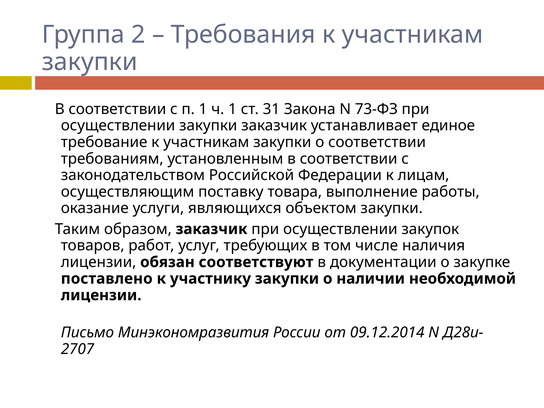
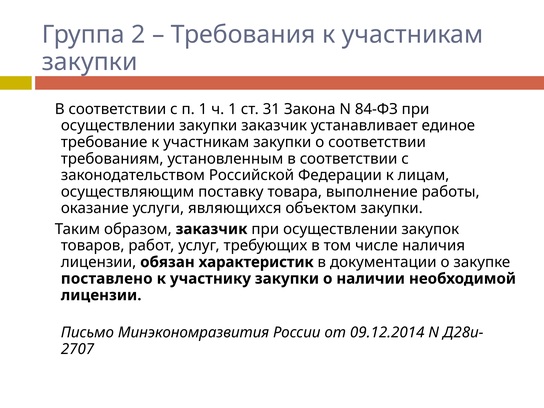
73-ФЗ: 73-ФЗ -> 84-ФЗ (376, 109)
соответствуют: соответствуют -> характеристик (256, 262)
